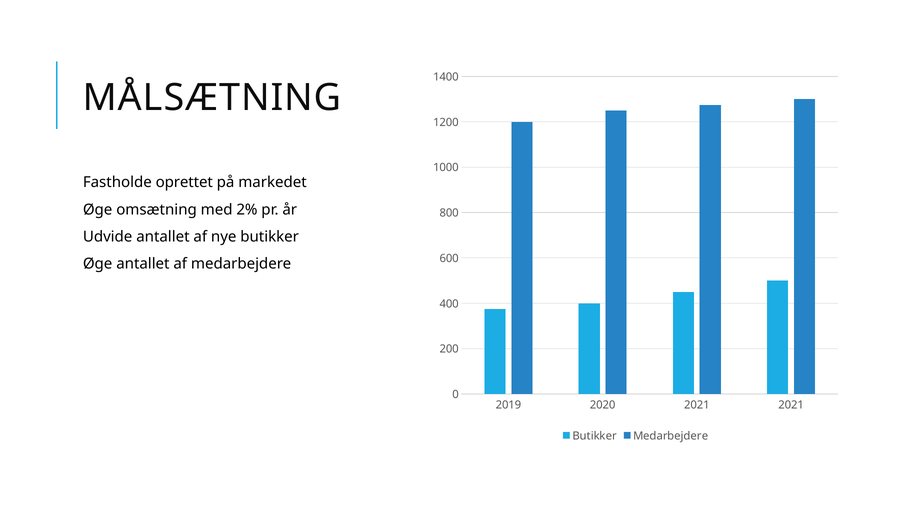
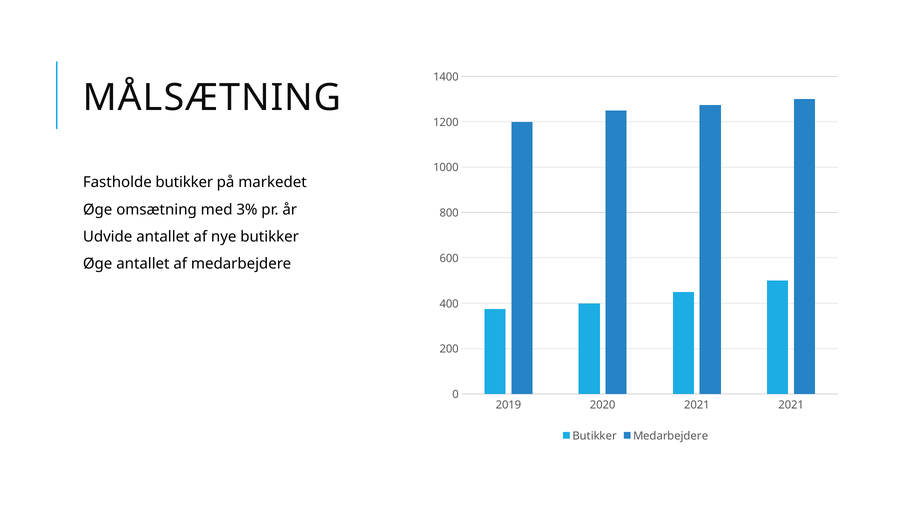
Fastholde oprettet: oprettet -> butikker (184, 183)
2%: 2% -> 3% (247, 210)
